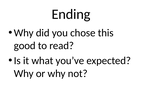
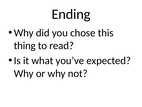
good: good -> thing (25, 45)
